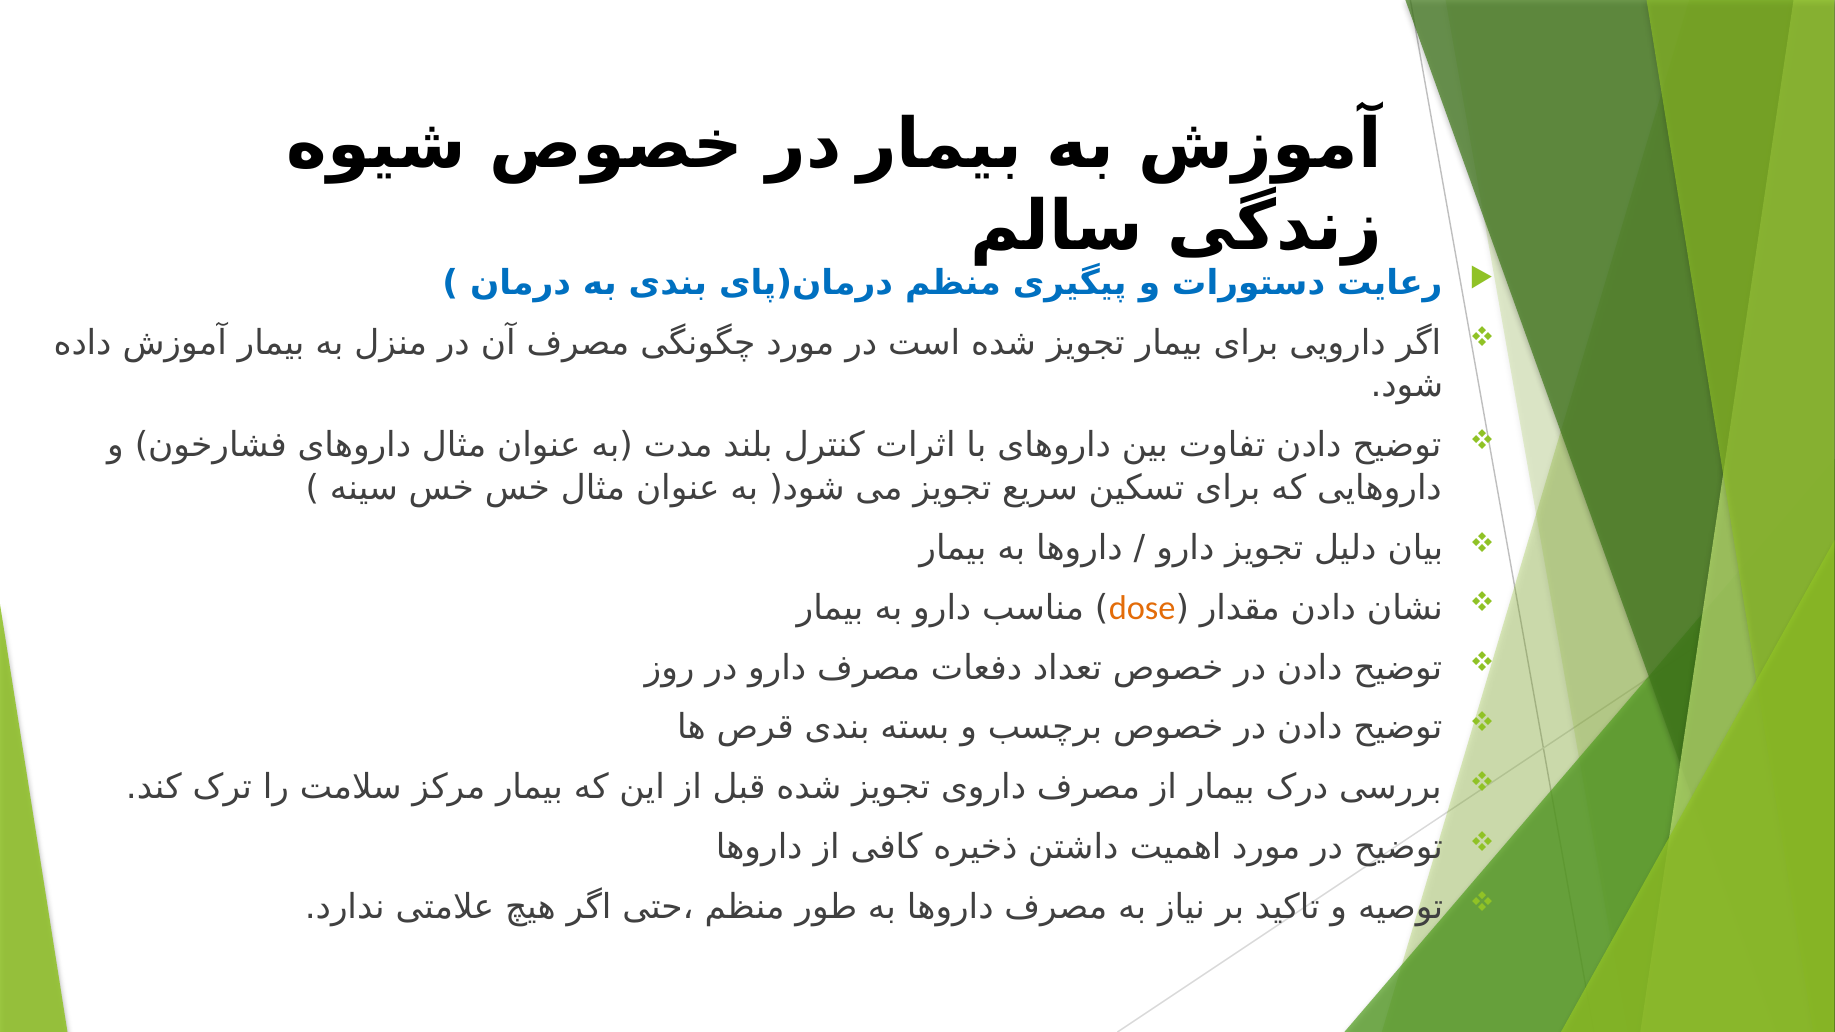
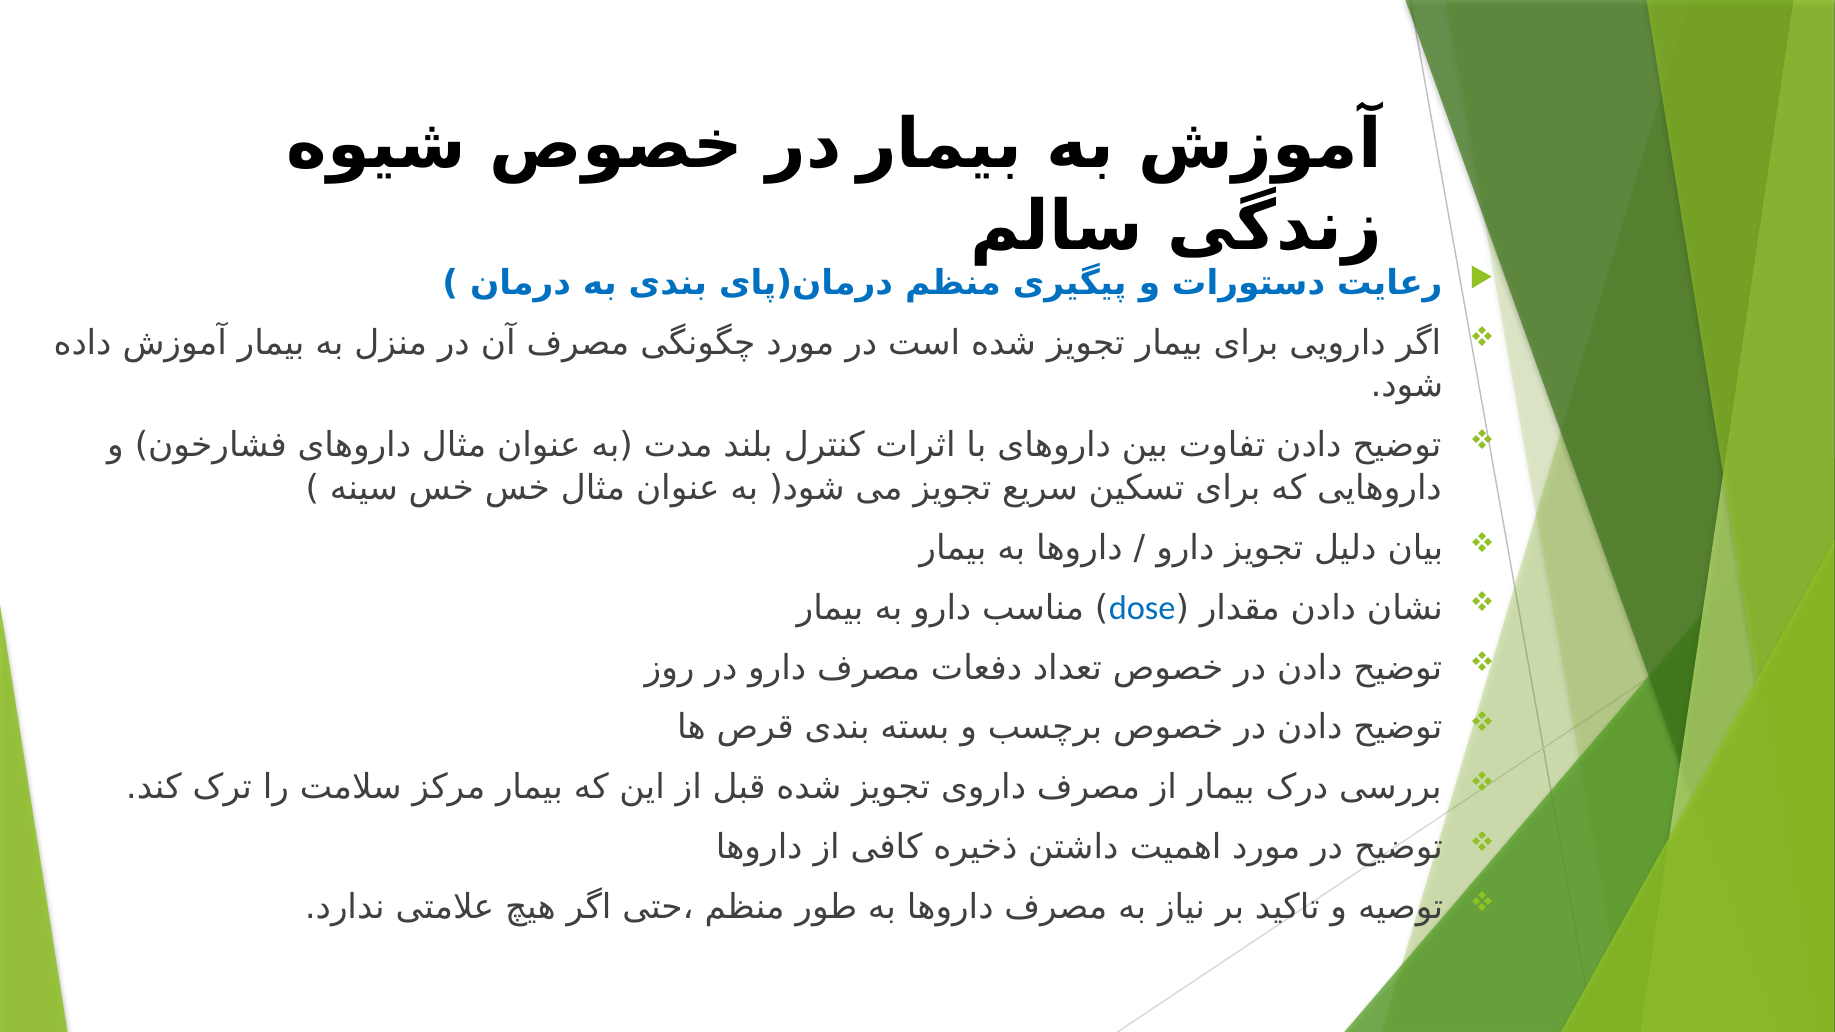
dose colour: orange -> blue (1142, 608)
